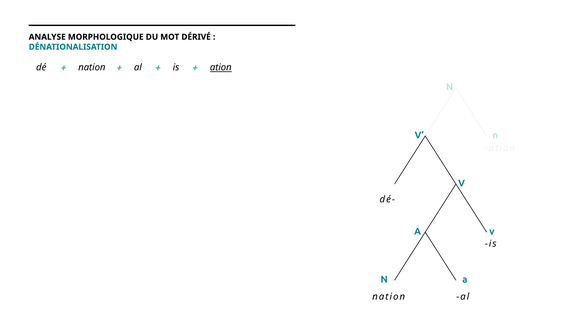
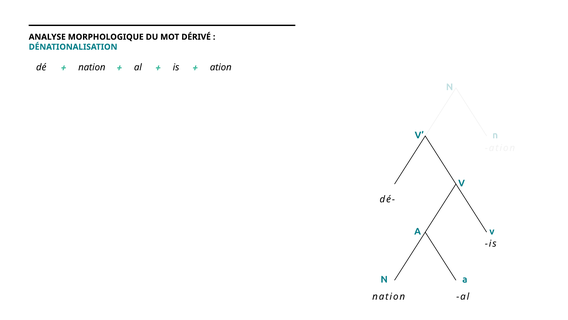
ation underline: present -> none (221, 67)
